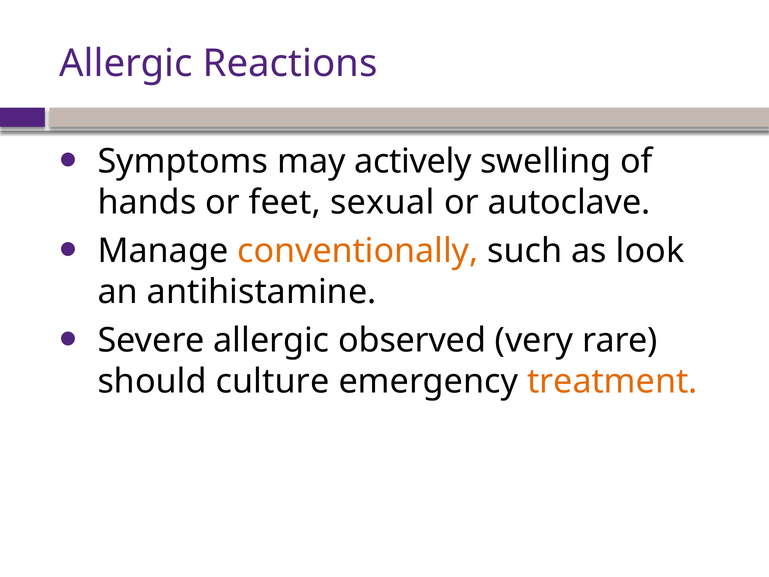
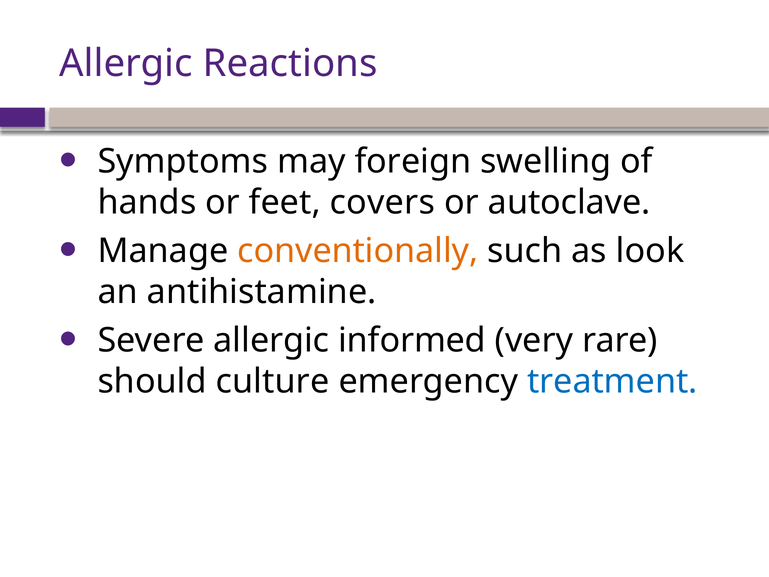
actively: actively -> foreign (413, 161)
sexual: sexual -> covers (382, 202)
observed: observed -> informed (412, 340)
treatment colour: orange -> blue (612, 381)
